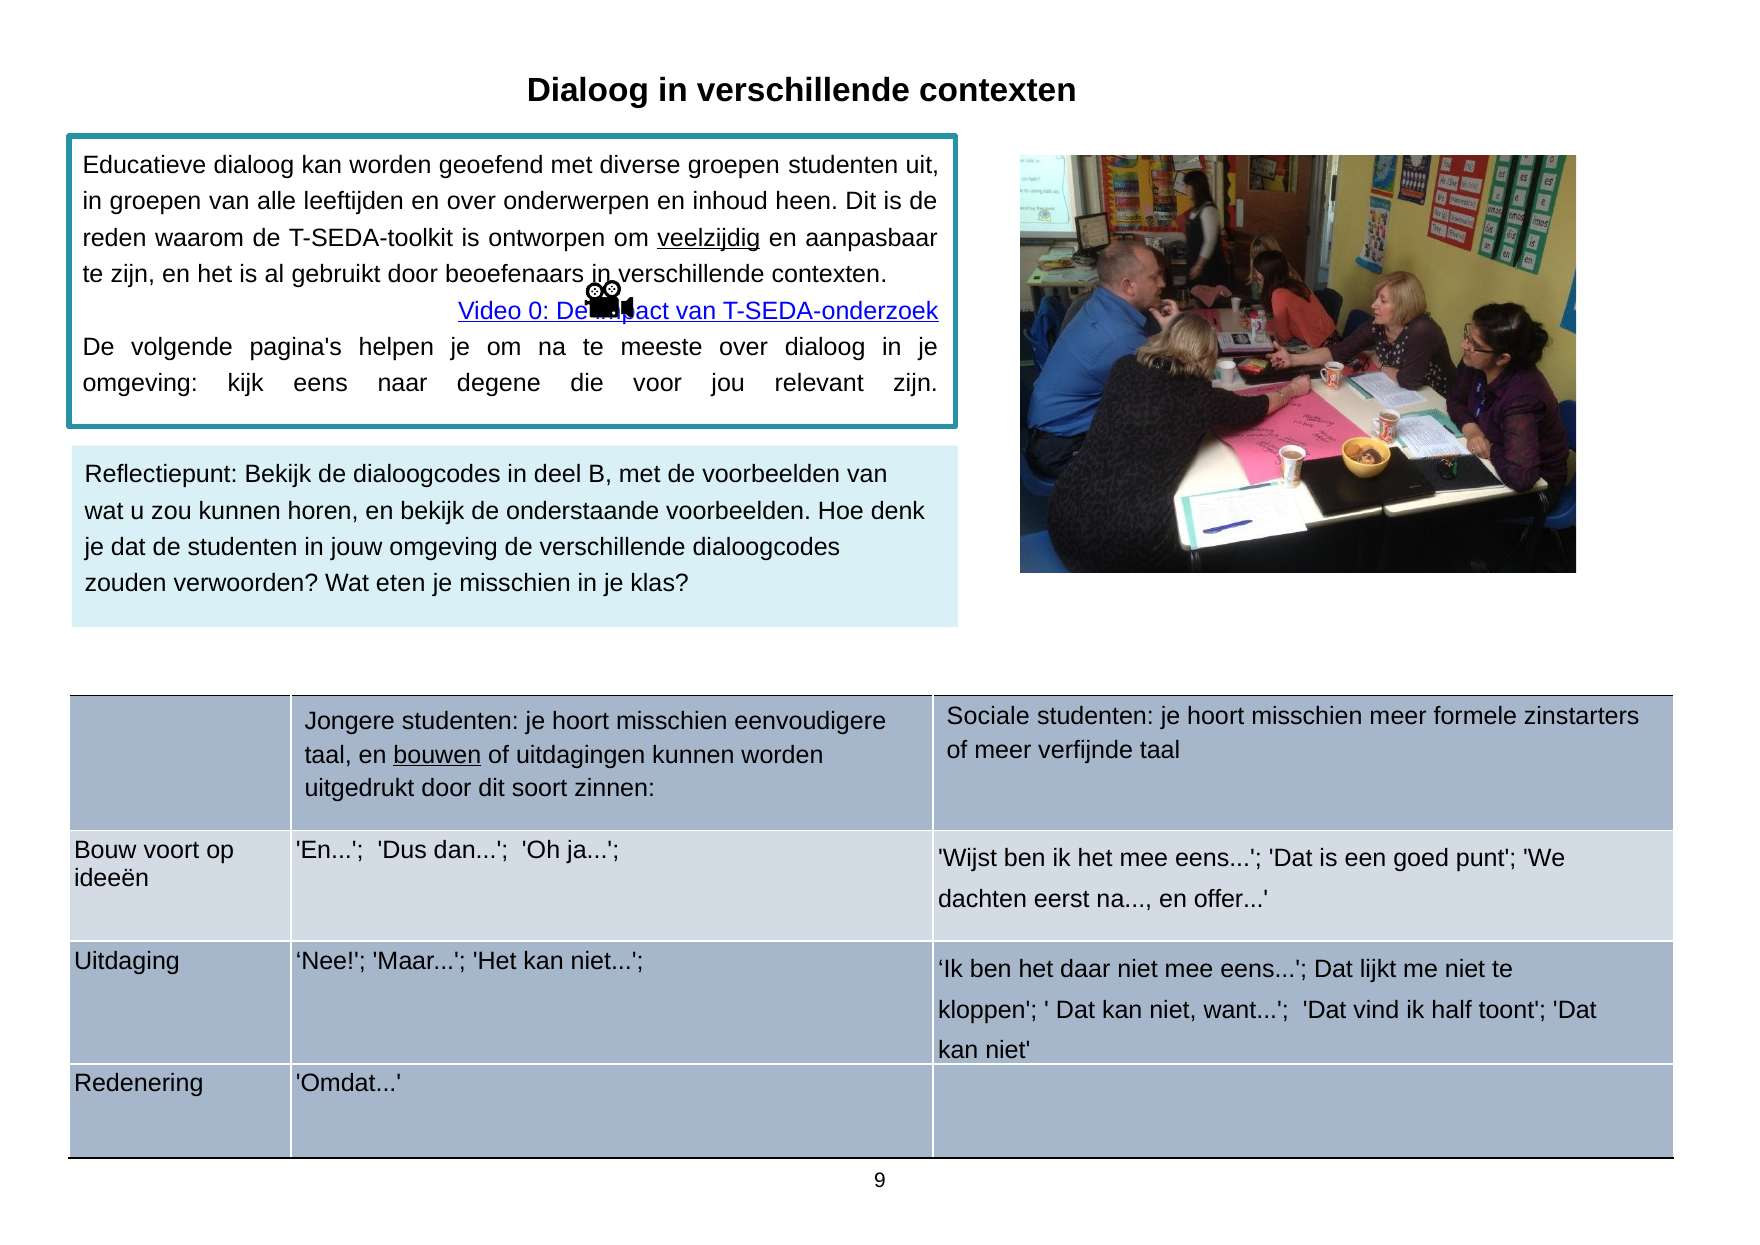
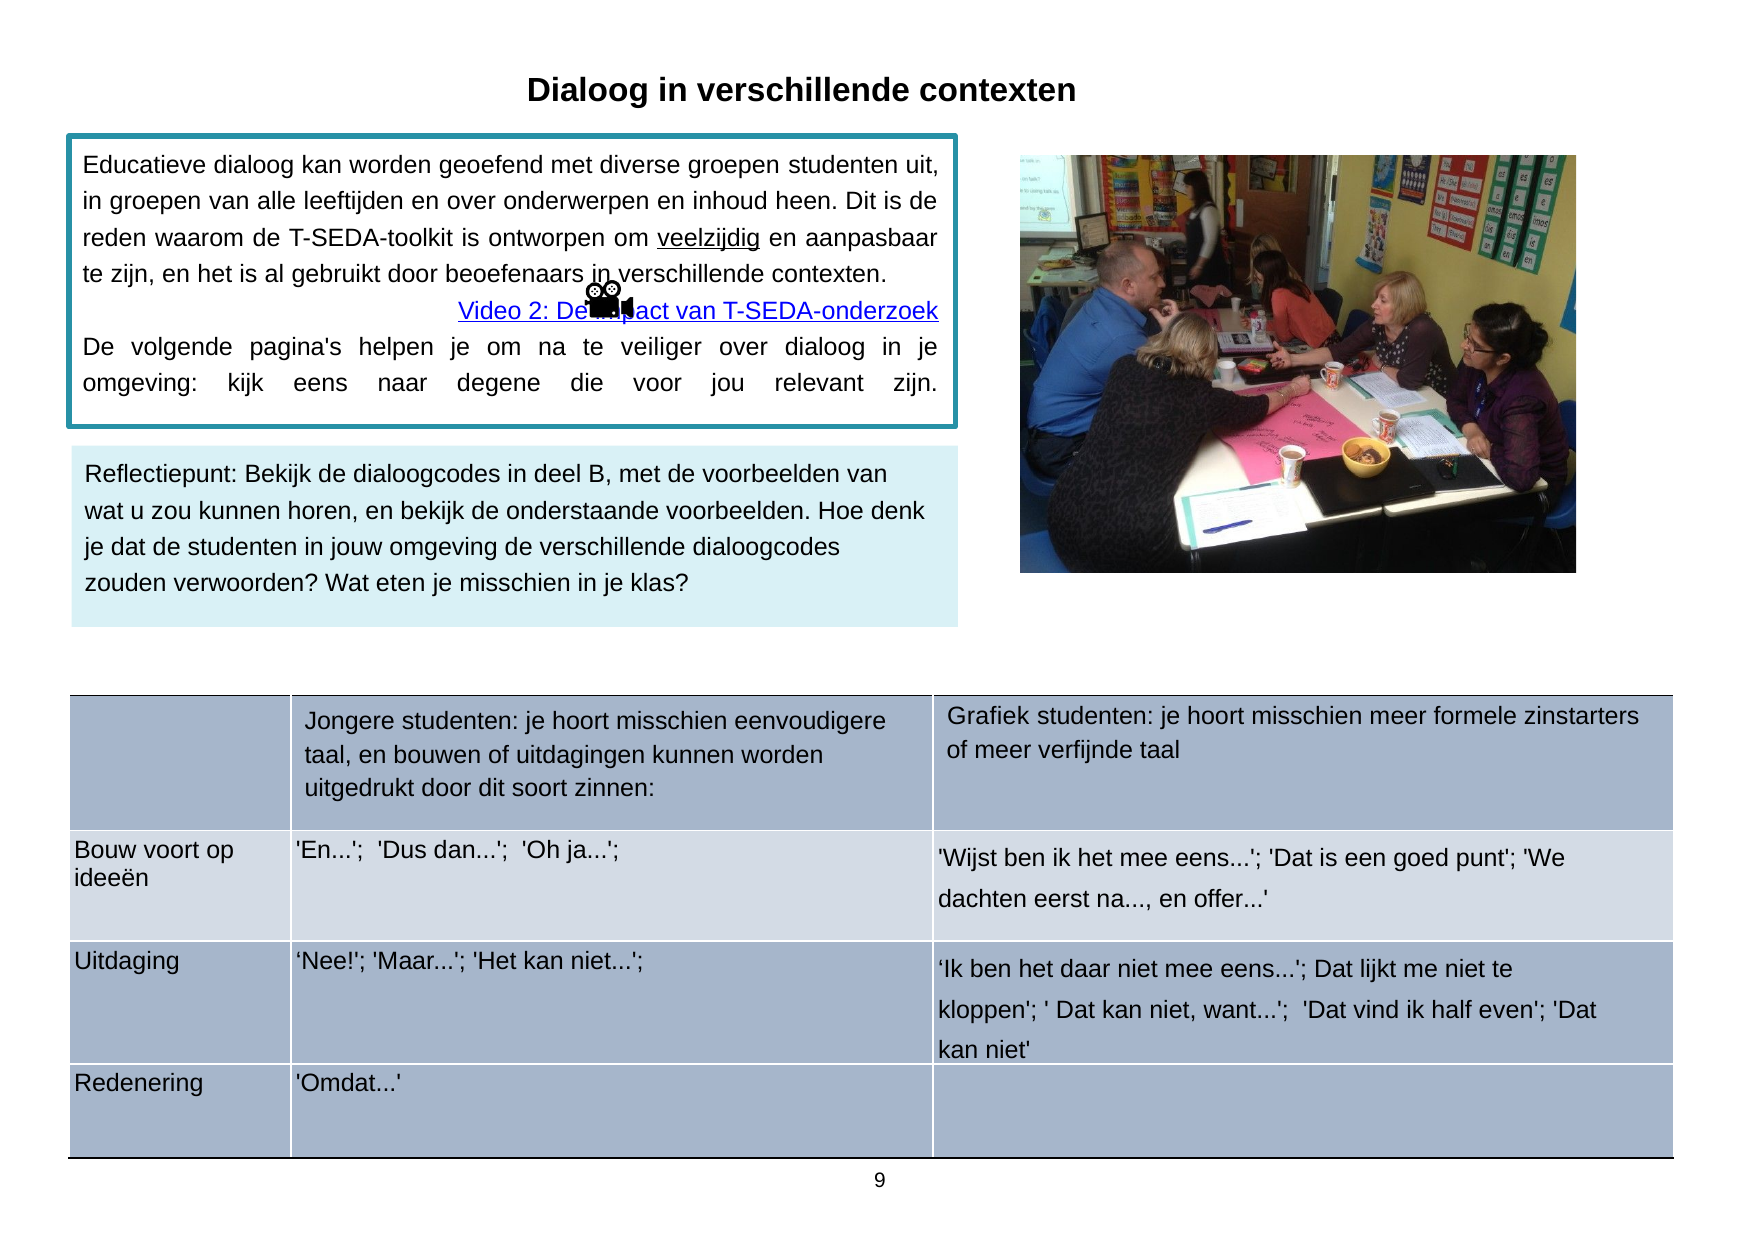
0: 0 -> 2 (539, 311)
meeste: meeste -> veiliger (661, 347)
Sociale: Sociale -> Grafiek (988, 716)
bouwen underline: present -> none (437, 755)
toont: toont -> even (1512, 1010)
